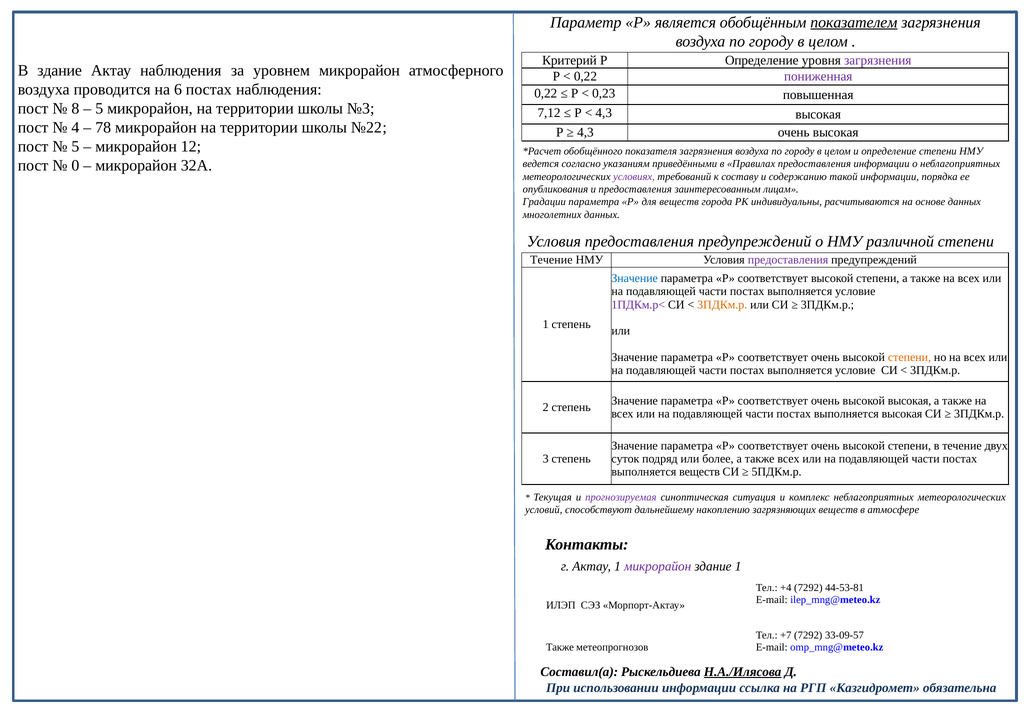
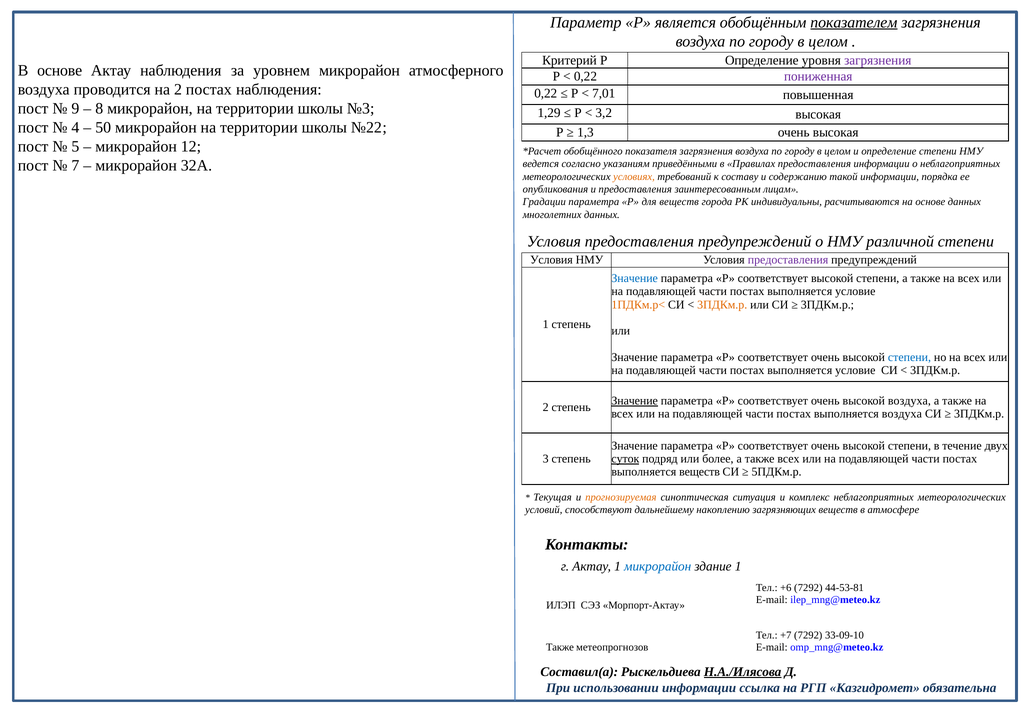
В здание: здание -> основе (60, 70)
на 6: 6 -> 2 (178, 89)
0,23: 0,23 -> 7,01 (604, 93)
8: 8 -> 9 (75, 108)
5: 5 -> 8 (99, 108)
7,12: 7,12 -> 1,29 (549, 113)
4,3: 4,3 -> 3,2 (604, 113)
78: 78 -> 50 (103, 127)
4,3: 4,3 -> 1,3 (585, 132)
0: 0 -> 7 (75, 165)
условиях colour: purple -> orange (634, 177)
Течение: Течение -> Условия (551, 260)
1ПДКм.р< colour: purple -> orange (638, 305)
степени colour: orange -> blue (909, 357)
Значение underline: none -> present (635, 401)
высокой высокая: высокая -> воздуха (909, 401)
выполняется высокая: высокая -> воздуха (902, 414)
суток underline: none -> present (625, 459)
прогнозируемая colour: purple -> orange (621, 497)
микрорайон colour: purple -> blue (658, 567)
+4: +4 -> +6 (786, 588)
33-09-57: 33-09-57 -> 33-09-10 (844, 636)
